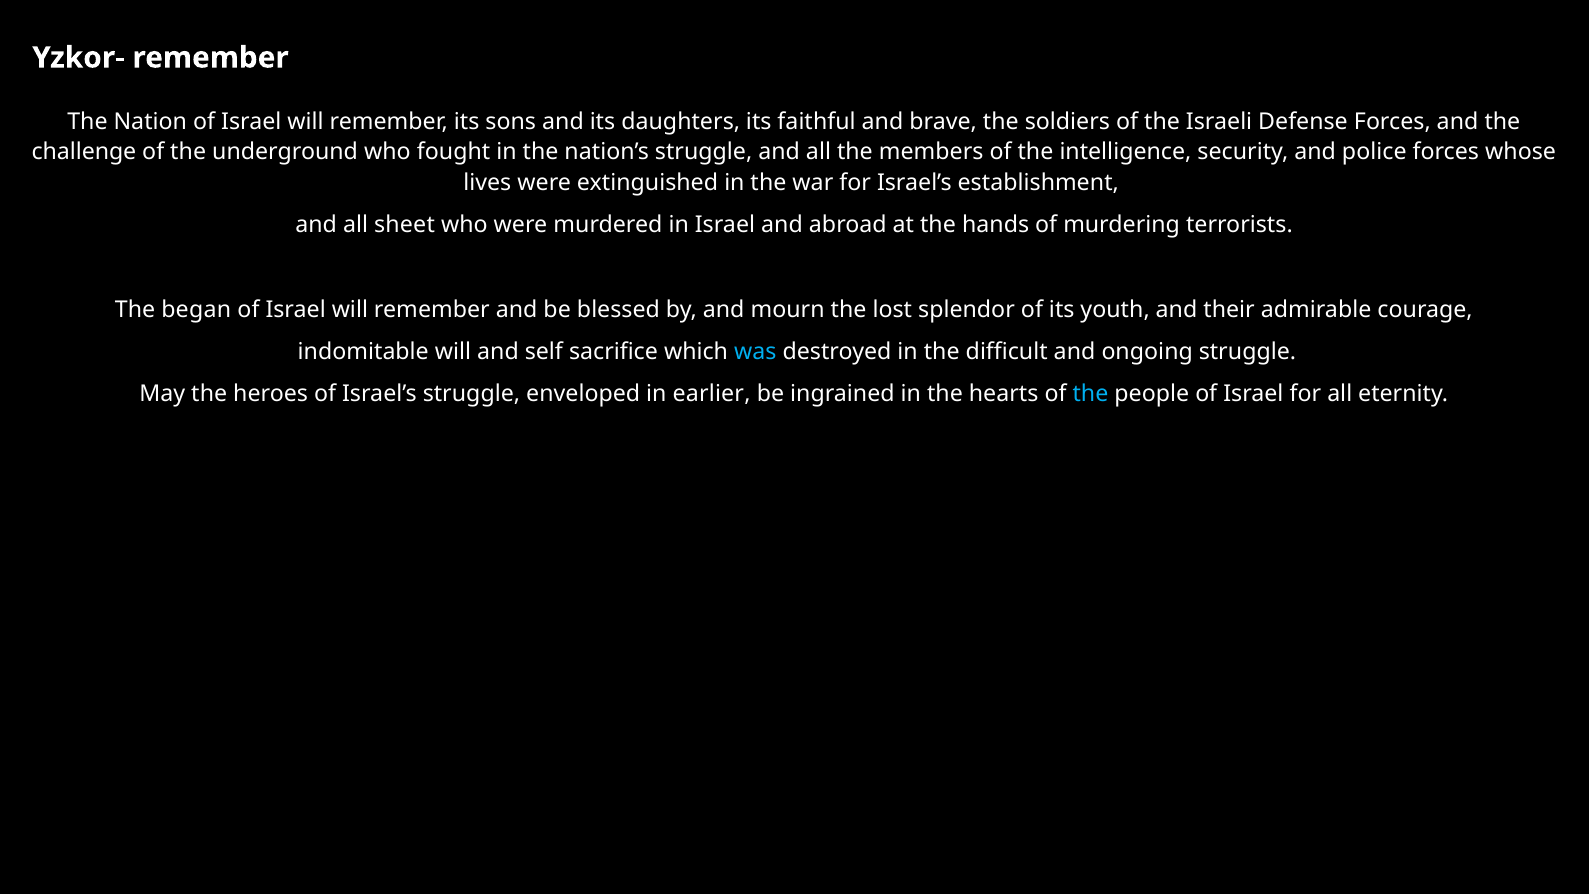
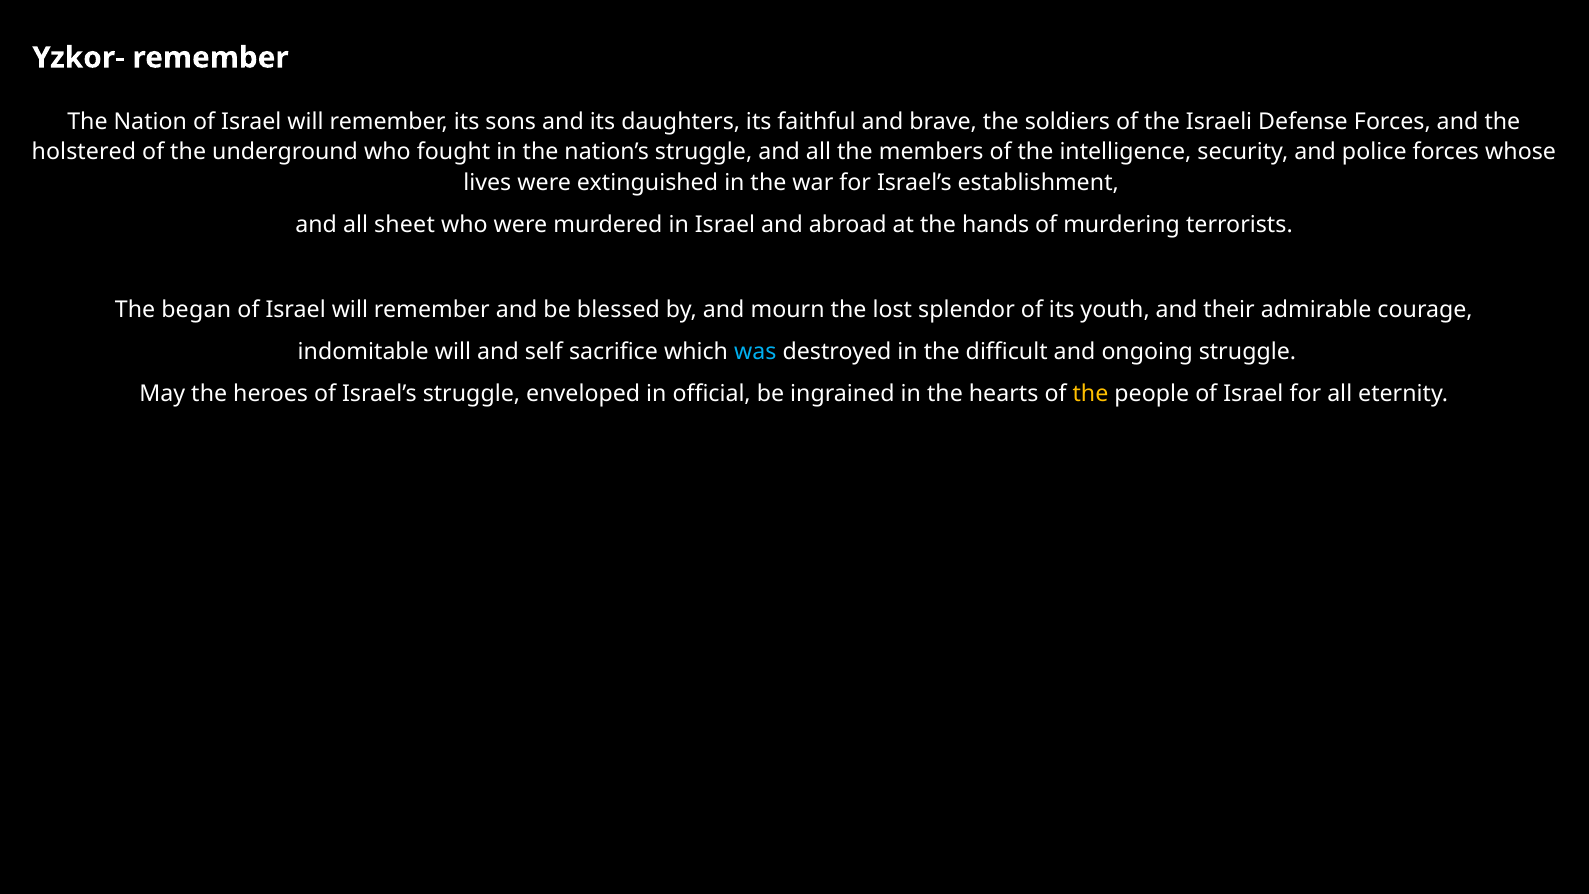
challenge: challenge -> holstered (84, 152)
earlier: earlier -> official (712, 394)
the colour: light blue -> yellow (1090, 394)
